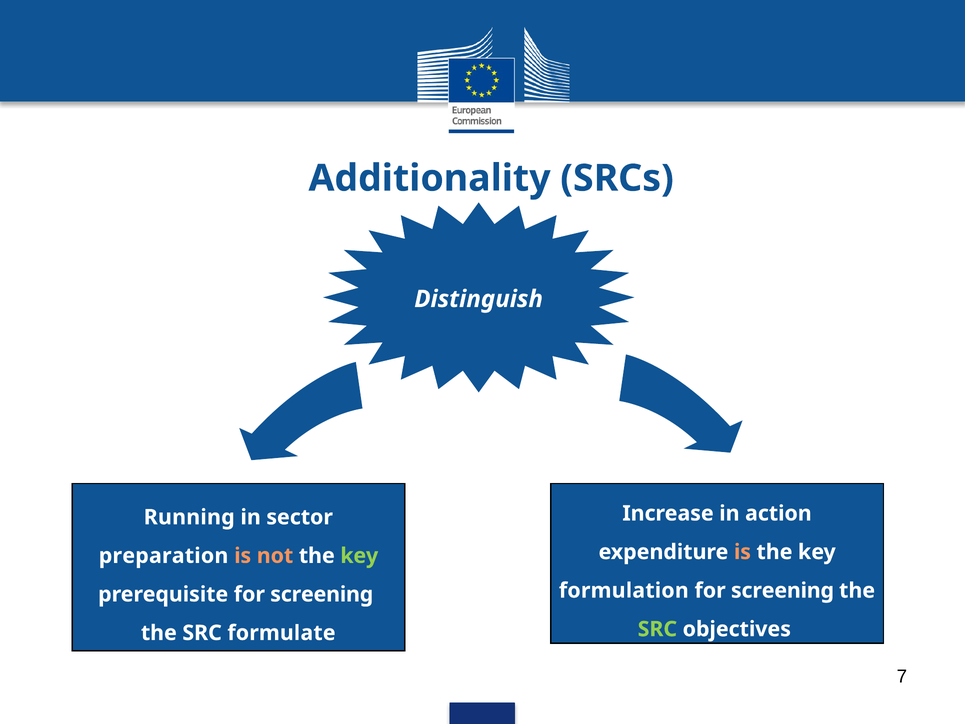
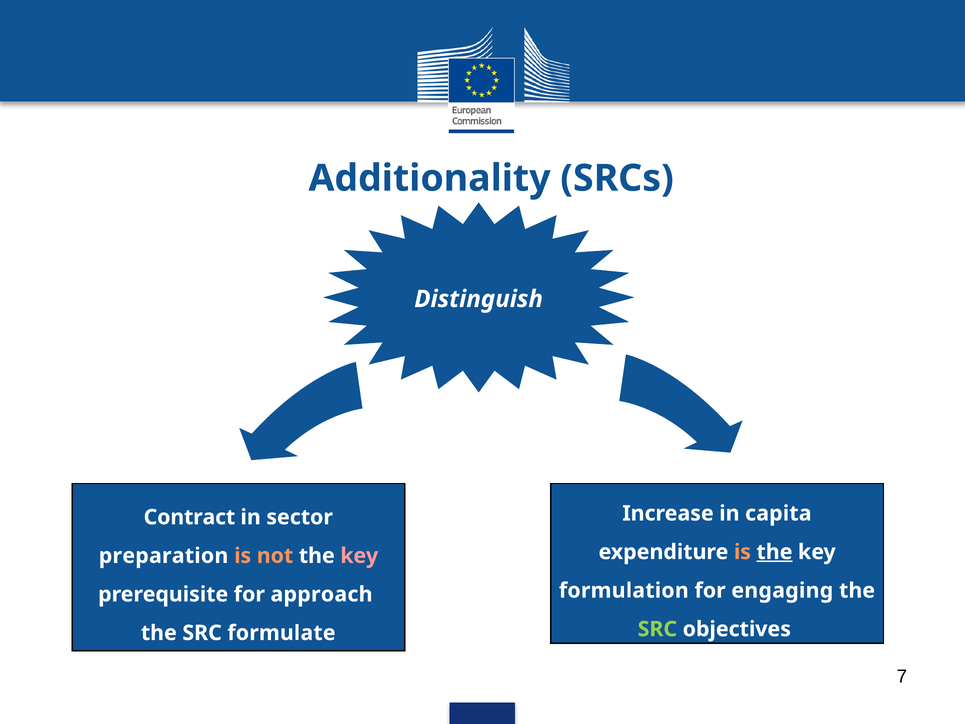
action: action -> capita (778, 513)
Running: Running -> Contract (189, 517)
the underline: none -> present (774, 552)
key colour: light green -> pink (359, 556)
screening: screening -> engaging (782, 590)
prerequisite for screening: screening -> approach (322, 594)
